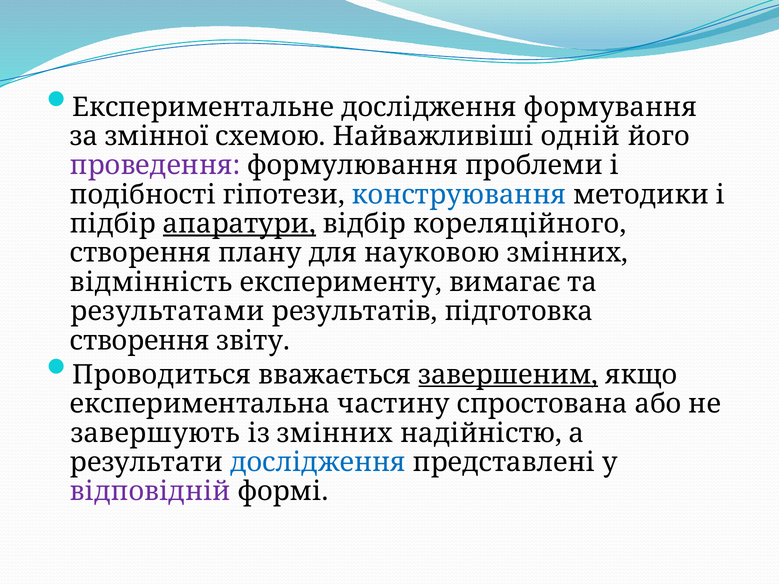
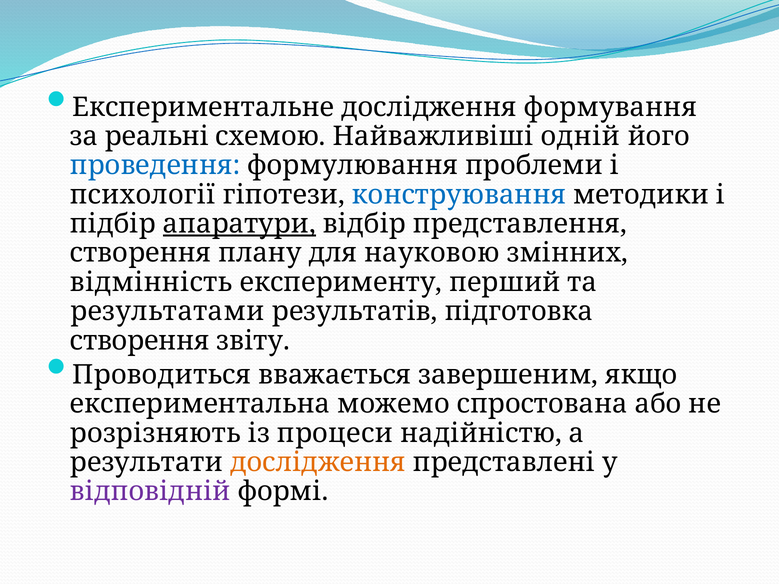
змінної: змінної -> реальні (157, 136)
проведення colour: purple -> blue (155, 166)
подібності: подібності -> психології (143, 195)
кореляційного: кореляційного -> представлення (520, 224)
вимагає: вимагає -> перший (505, 282)
завершеним underline: present -> none (508, 375)
частину: частину -> можемо (394, 404)
завершують: завершують -> розрізняють (155, 433)
із змінних: змінних -> процеси (335, 433)
дослідження colour: blue -> orange (318, 463)
